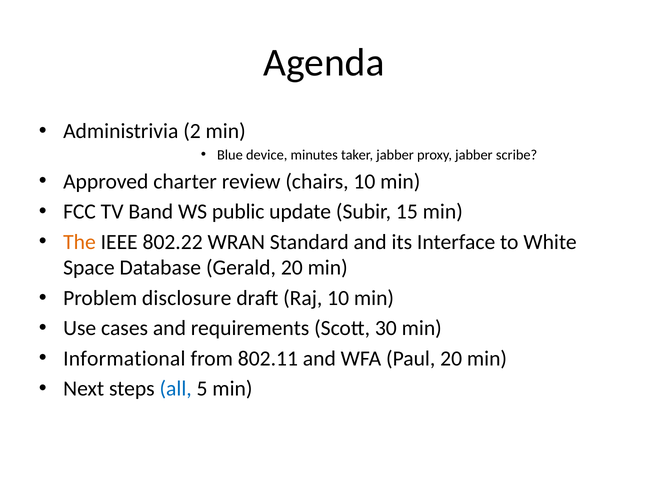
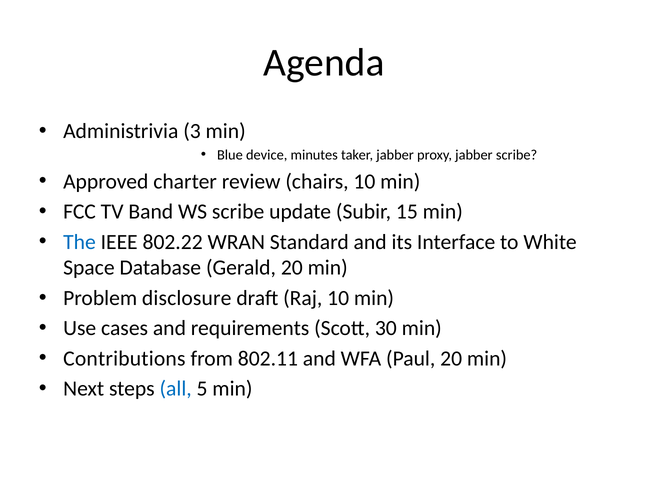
2: 2 -> 3 (192, 131)
WS public: public -> scribe (238, 212)
The colour: orange -> blue (79, 242)
Informational: Informational -> Contributions (124, 359)
